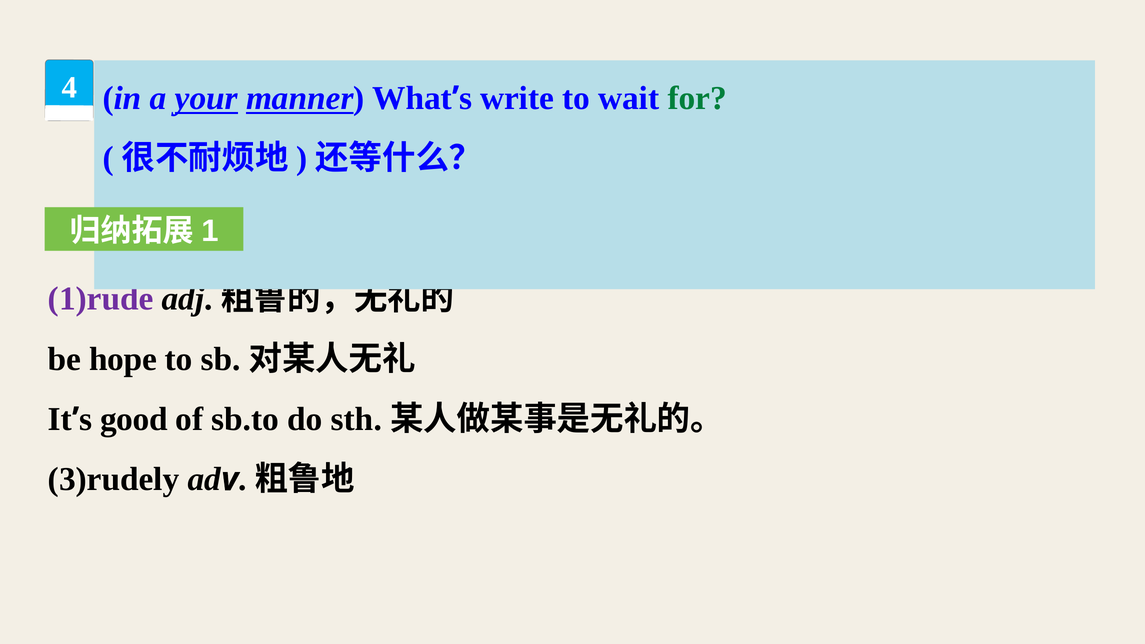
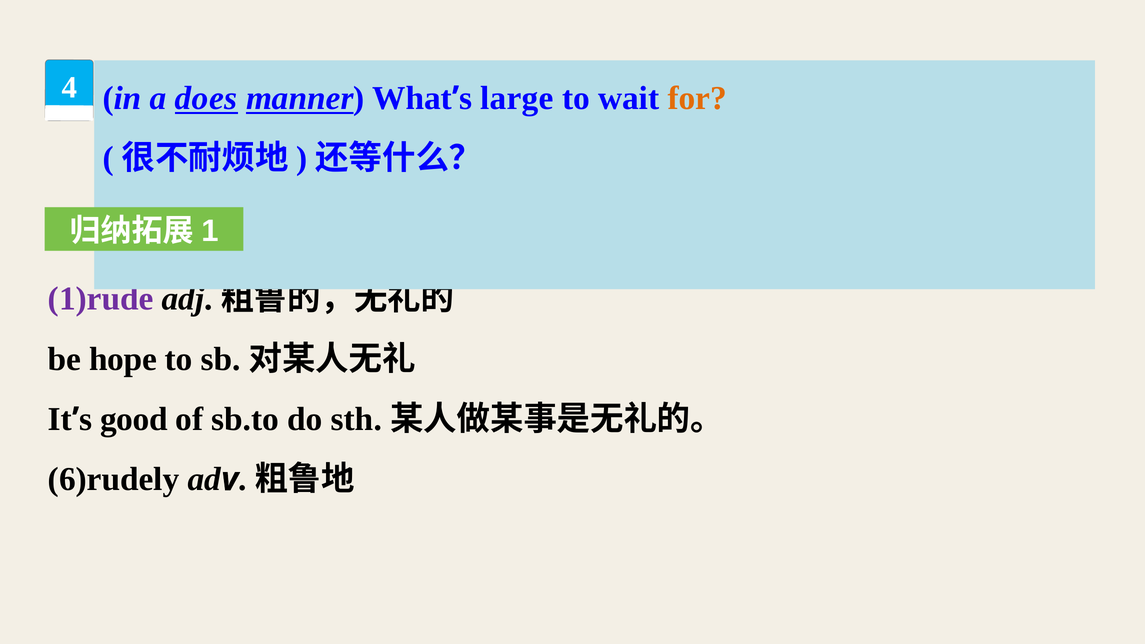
your: your -> does (206, 98)
write: write -> large (517, 98)
for colour: green -> orange (697, 98)
3)rudely: 3)rudely -> 6)rudely (114, 480)
